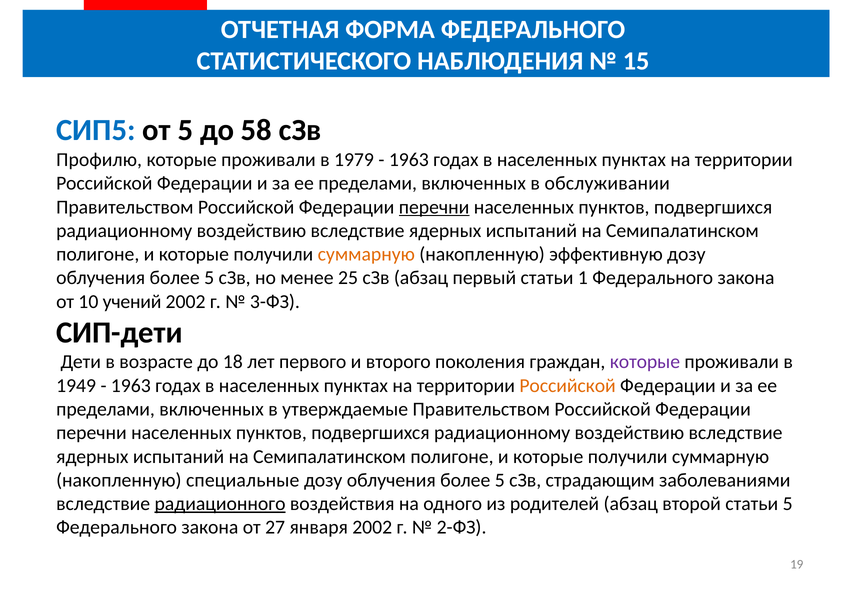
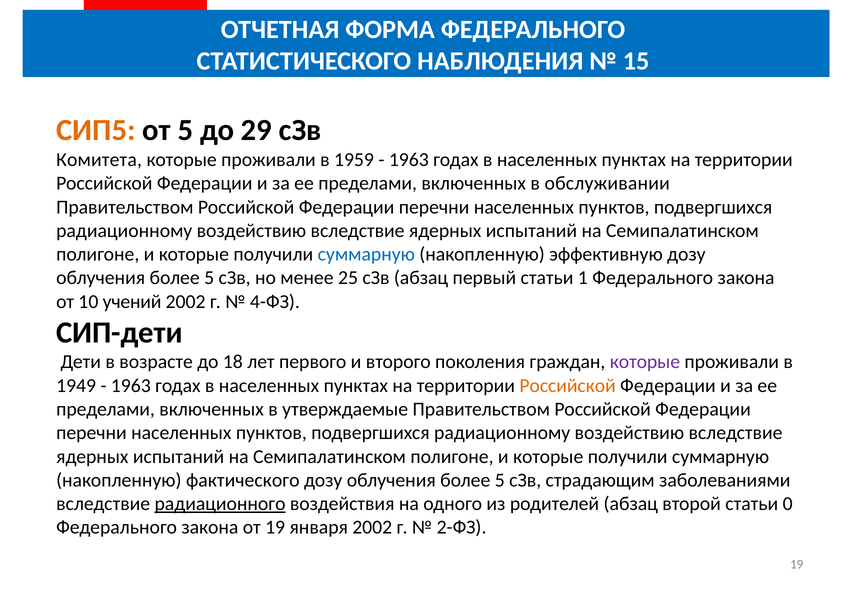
СИП5 colour: blue -> orange (96, 130)
58: 58 -> 29 (256, 130)
Профилю: Профилю -> Комитета (99, 160)
1979: 1979 -> 1959 (354, 160)
перечни underline: present -> none (434, 207)
суммарную colour: orange -> blue (366, 254)
3-ФЗ: 3-ФЗ -> 4-ФЗ (275, 302)
специальные: специальные -> фактического (243, 480)
статьи 5: 5 -> 0 (788, 504)
от 27: 27 -> 19 (275, 528)
